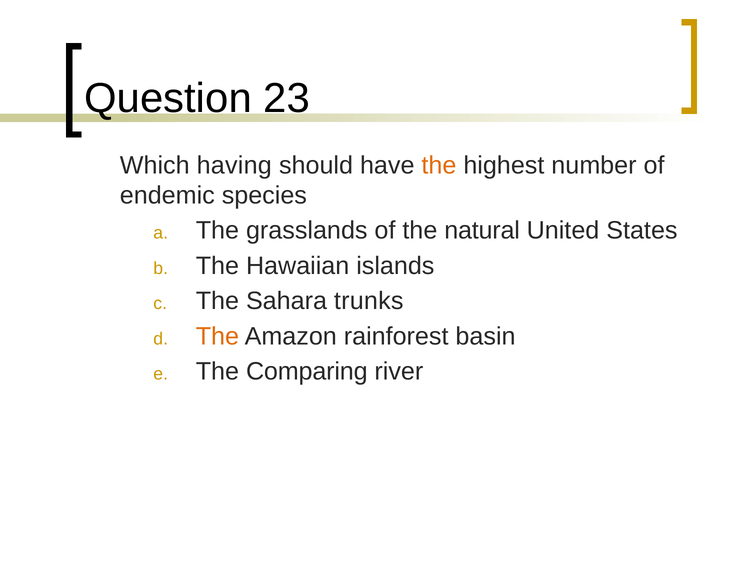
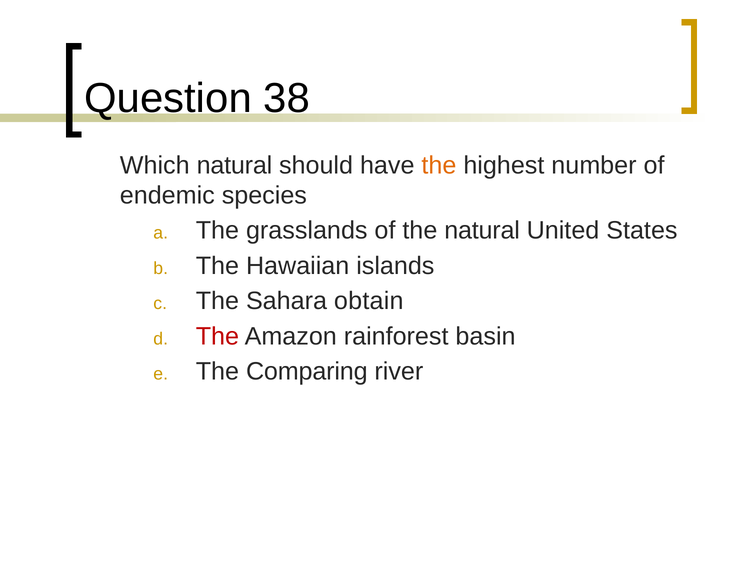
23: 23 -> 38 (287, 99)
Which having: having -> natural (234, 165)
trunks: trunks -> obtain (369, 301)
The colour: orange -> red (217, 336)
